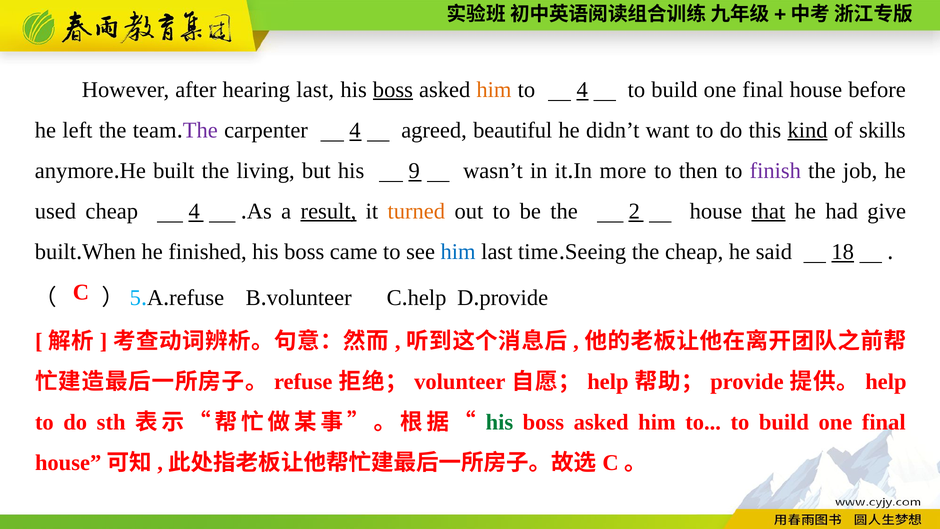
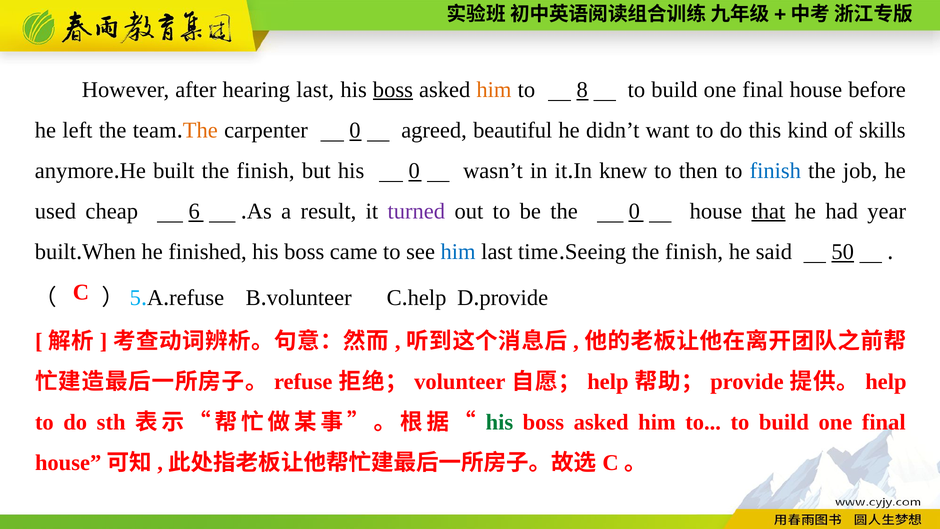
to 4: 4 -> 8 (582, 90)
The colour: purple -> orange (200, 130)
carpenter 4: 4 -> 0 (355, 130)
kind underline: present -> none (808, 130)
built the living: living -> finish (266, 171)
his 9: 9 -> 0 (414, 171)
more: more -> knew (623, 171)
finish colour: purple -> blue (775, 171)
cheap 4: 4 -> 6 (194, 211)
result underline: present -> none (328, 211)
turned colour: orange -> purple (416, 211)
the 2: 2 -> 0 (634, 211)
give: give -> year (887, 211)
cheap: cheap -> finish (694, 252)
18: 18 -> 50 (843, 252)
